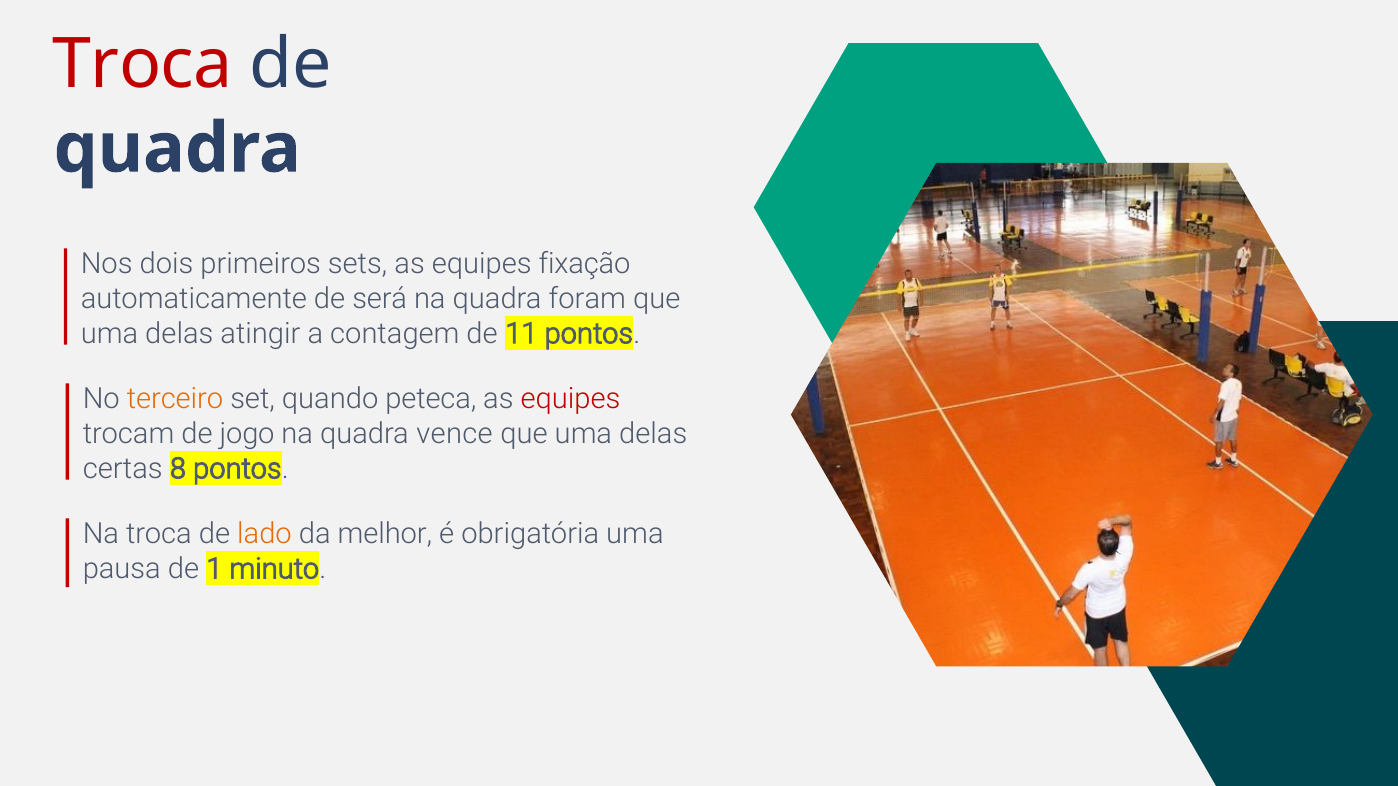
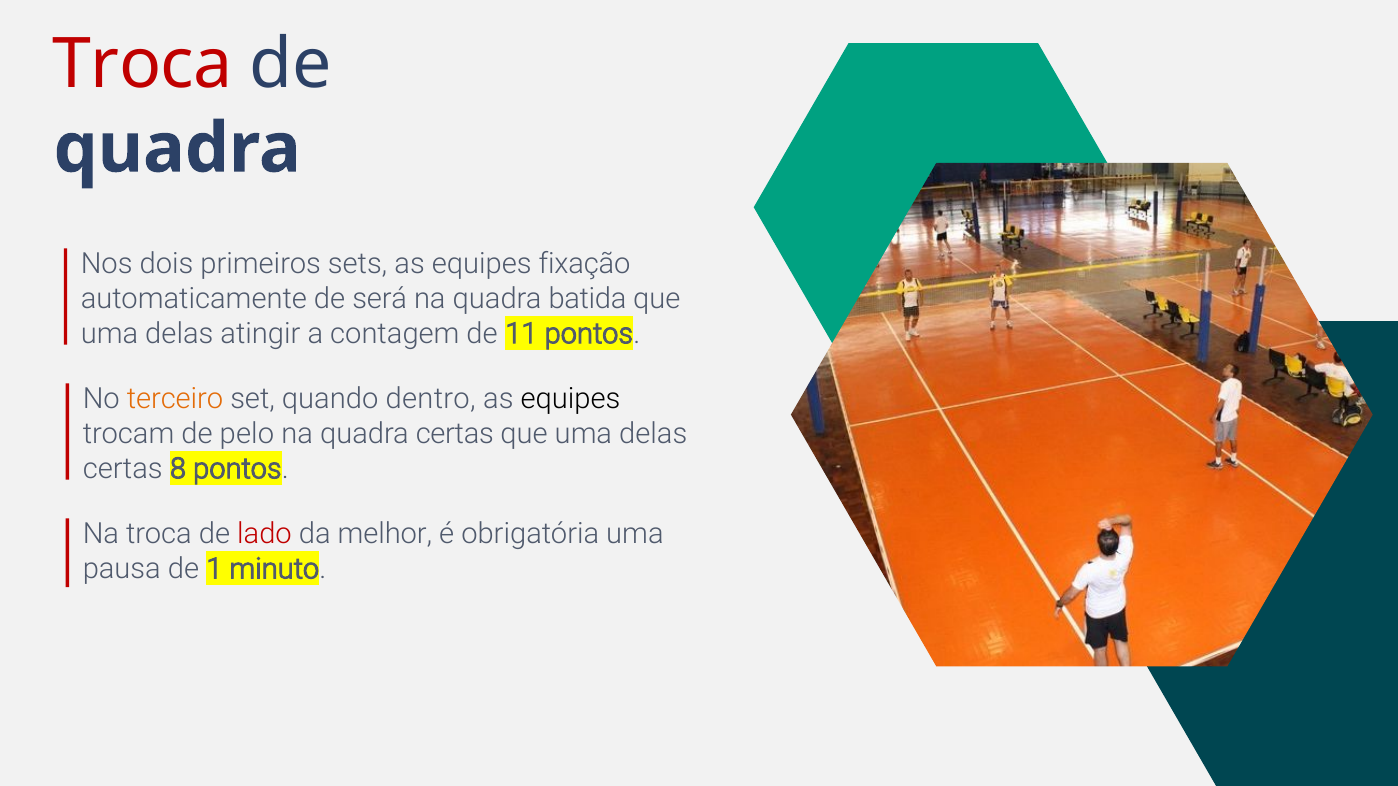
foram: foram -> batida (587, 299)
peteca: peteca -> dentro (431, 399)
equipes colour: red -> black (571, 399)
jogo: jogo -> pelo (247, 434)
quadra vence: vence -> certas (455, 434)
lado colour: orange -> red (264, 534)
